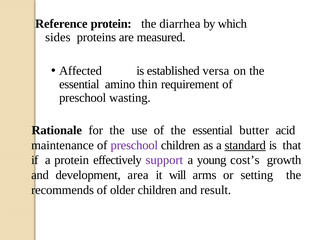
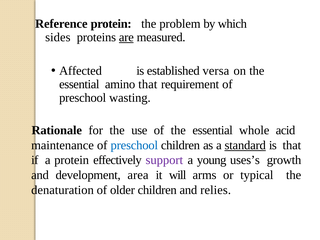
diarrhea: diarrhea -> problem (180, 24)
are underline: none -> present (126, 37)
amino thin: thin -> that (148, 84)
butter: butter -> whole (254, 130)
preschool colour: purple -> blue (134, 145)
cost’s: cost’s -> uses’s (245, 160)
setting: setting -> typical (257, 175)
recommends: recommends -> denaturation (62, 190)
result: result -> relies (216, 190)
